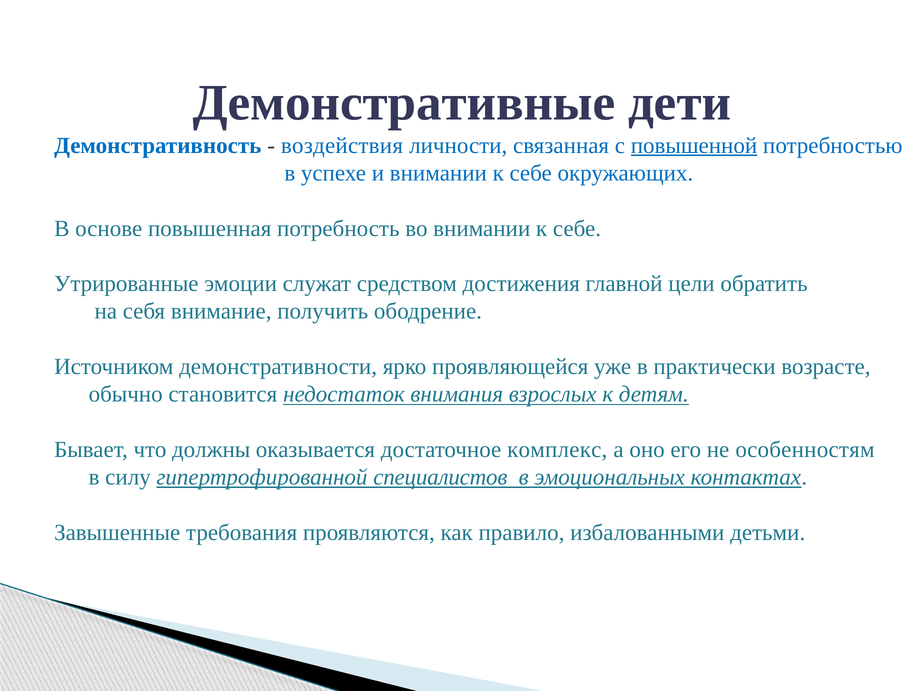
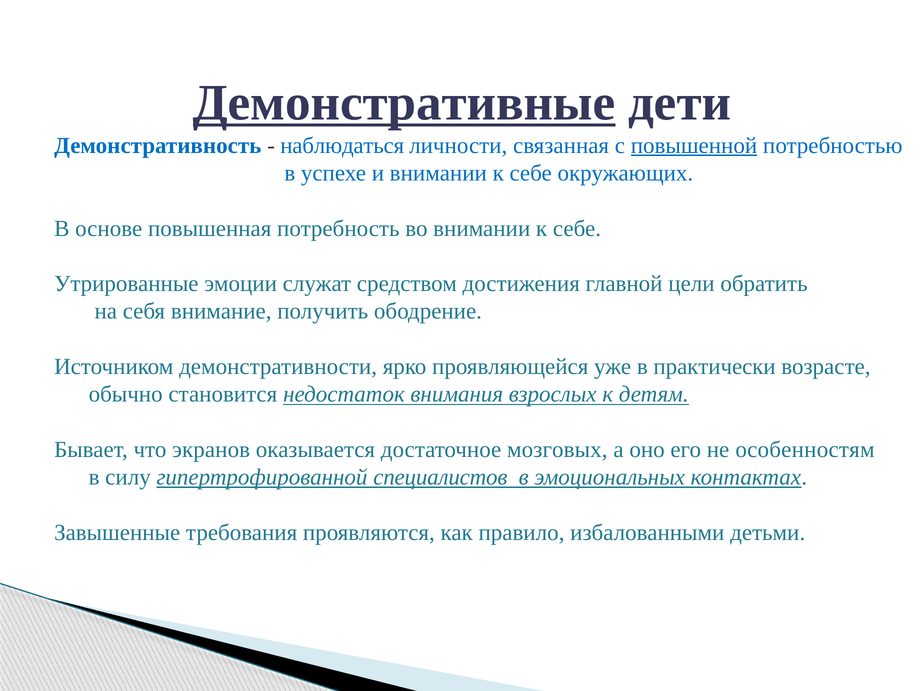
Демонстративные underline: none -> present (404, 103)
воздействия: воздействия -> наблюдаться (342, 145)
должны: должны -> экранов (211, 449)
комплекс: комплекс -> мозговых (557, 449)
